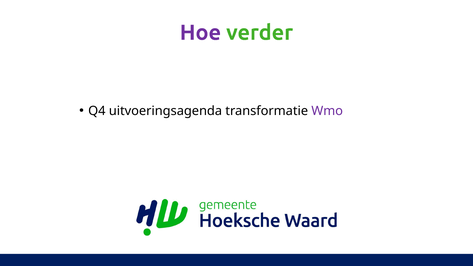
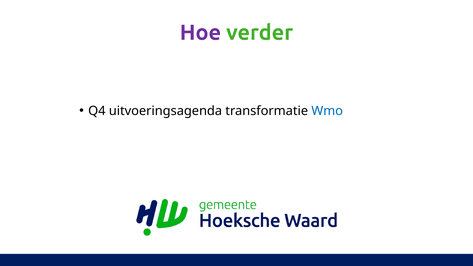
Wmo colour: purple -> blue (327, 111)
